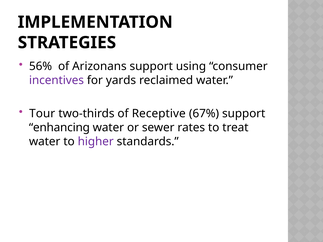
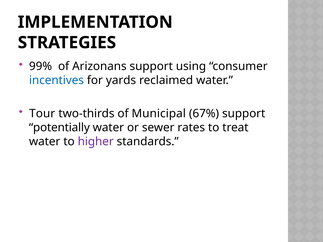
56%: 56% -> 99% (41, 66)
incentives colour: purple -> blue (56, 80)
Receptive: Receptive -> Municipal (159, 114)
enhancing: enhancing -> potentially (59, 128)
